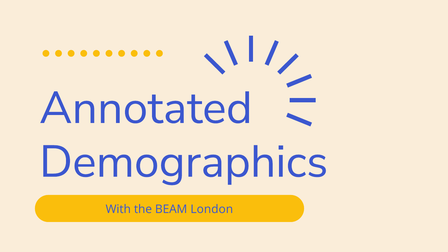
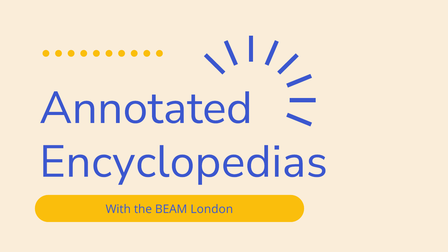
Demographics: Demographics -> Encyclopedias (184, 162)
